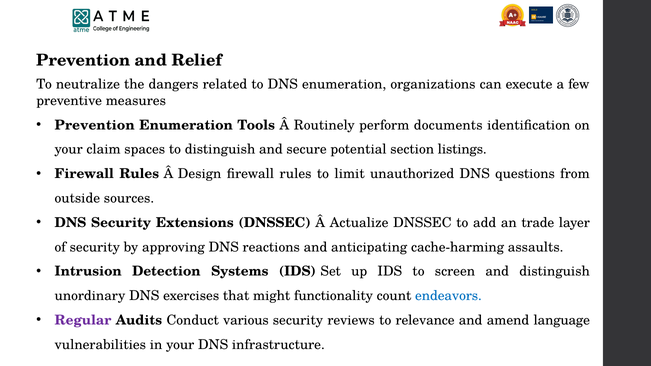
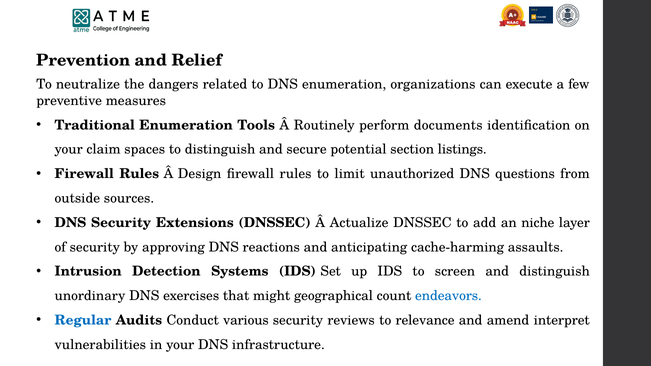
Prevention: Prevention -> Traditional (95, 125)
trade: trade -> niche (538, 223)
functionality: functionality -> geographical (333, 296)
Regular colour: purple -> blue (83, 320)
language: language -> interpret (562, 320)
